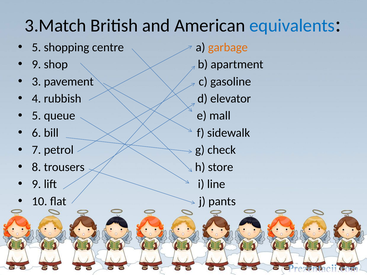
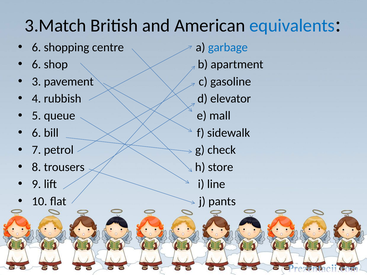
5: 5 -> 6 (36, 47)
garbage colour: orange -> blue (228, 47)
9: 9 -> 6 (36, 64)
